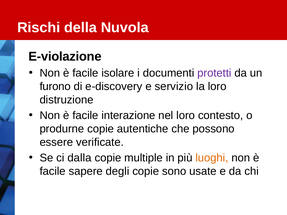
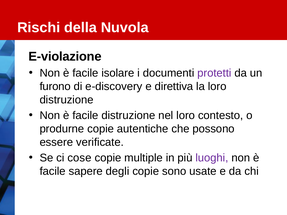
servizio: servizio -> direttiva (174, 86)
facile interazione: interazione -> distruzione (128, 115)
dalla: dalla -> cose (79, 158)
luoghi colour: orange -> purple (212, 158)
